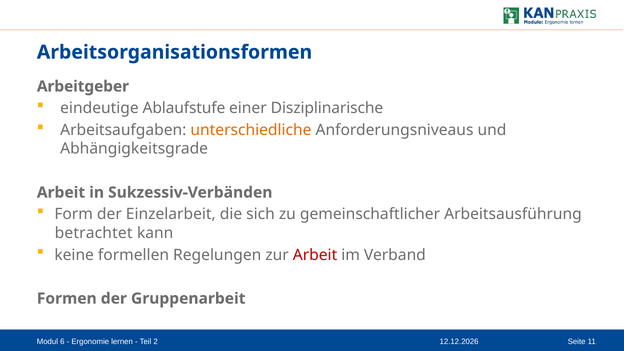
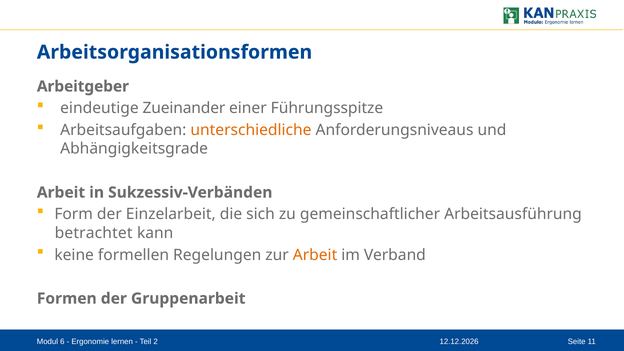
Ablaufstufe: Ablaufstufe -> Zueinander (184, 108)
Disziplinarische: Disziplinarische -> Führungsspitze (327, 108)
Arbeit colour: red -> orange (315, 255)
